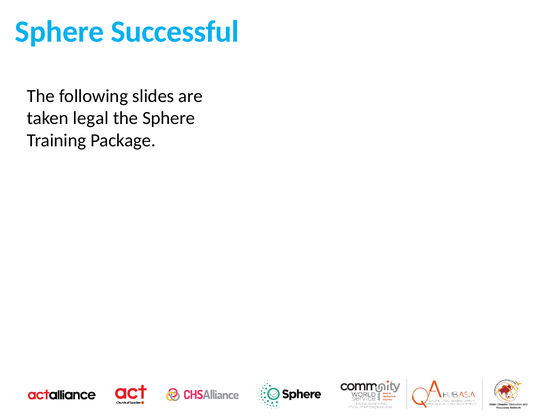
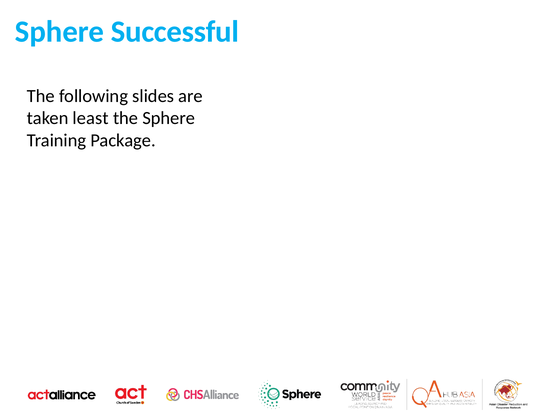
legal: legal -> least (91, 118)
